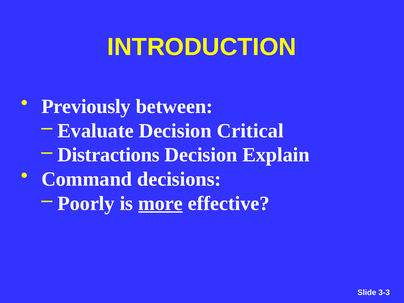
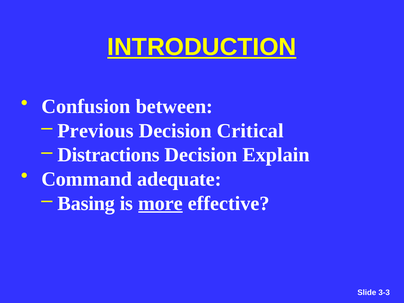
INTRODUCTION underline: none -> present (202, 47)
Previously: Previously -> Confusion (86, 106)
Evaluate: Evaluate -> Previous (96, 131)
decisions: decisions -> adequate (179, 179)
Poorly: Poorly -> Basing (86, 203)
